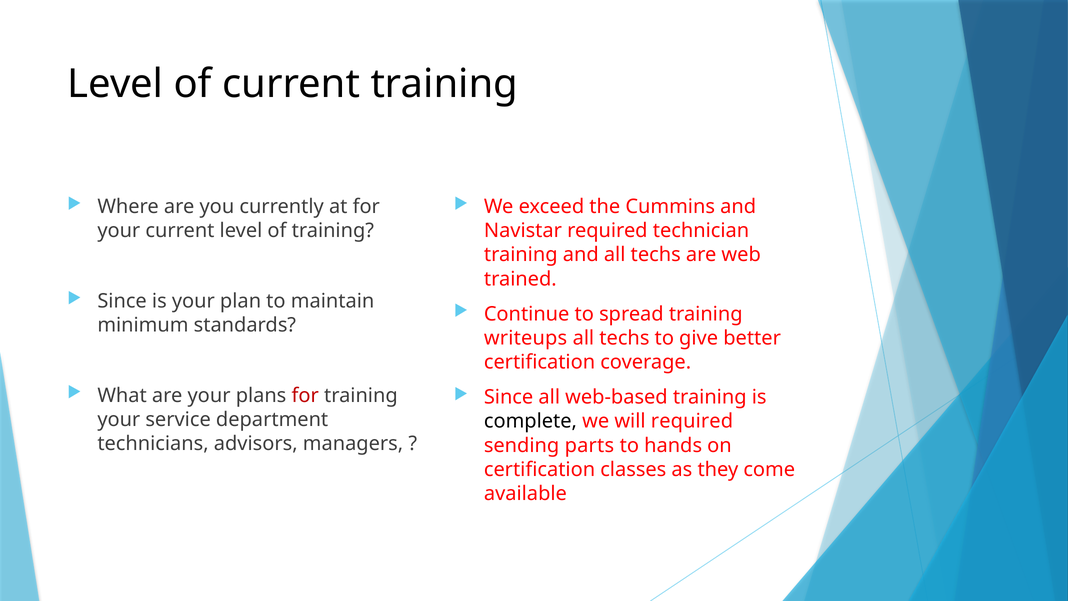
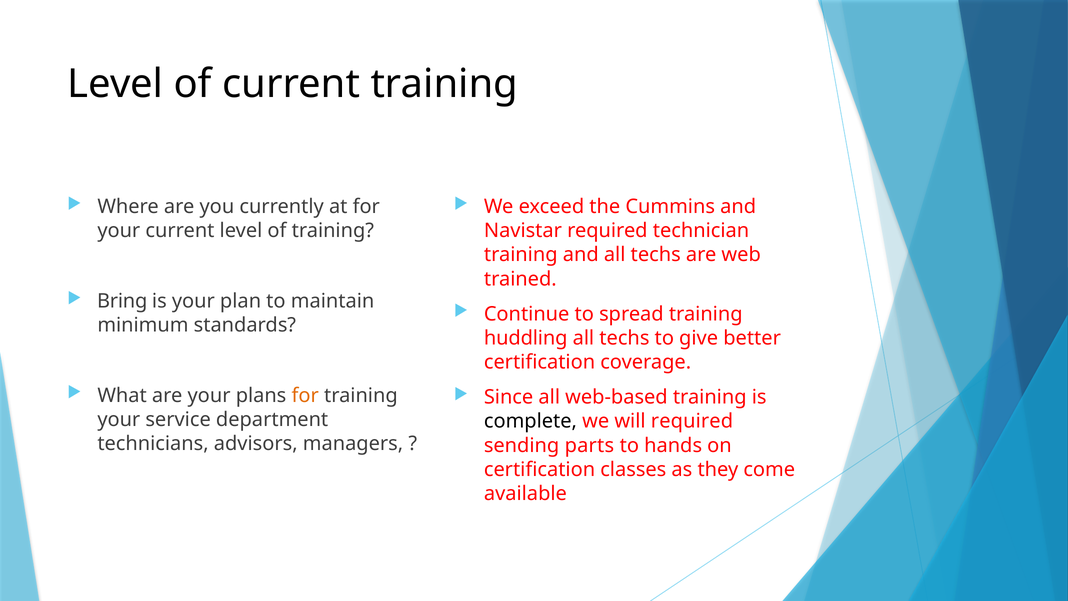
Since: Since -> Bring (122, 301)
writeups: writeups -> huddling (526, 338)
for colour: red -> orange (305, 395)
